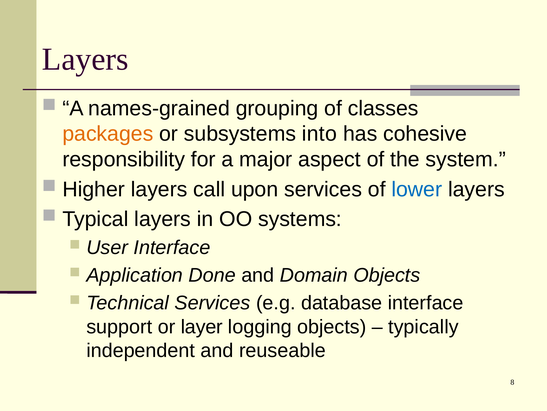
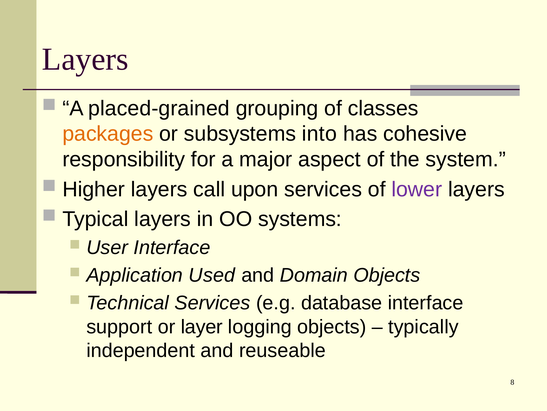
names-grained: names-grained -> placed-grained (159, 108)
lower colour: blue -> purple (417, 189)
Done: Done -> Used (212, 275)
